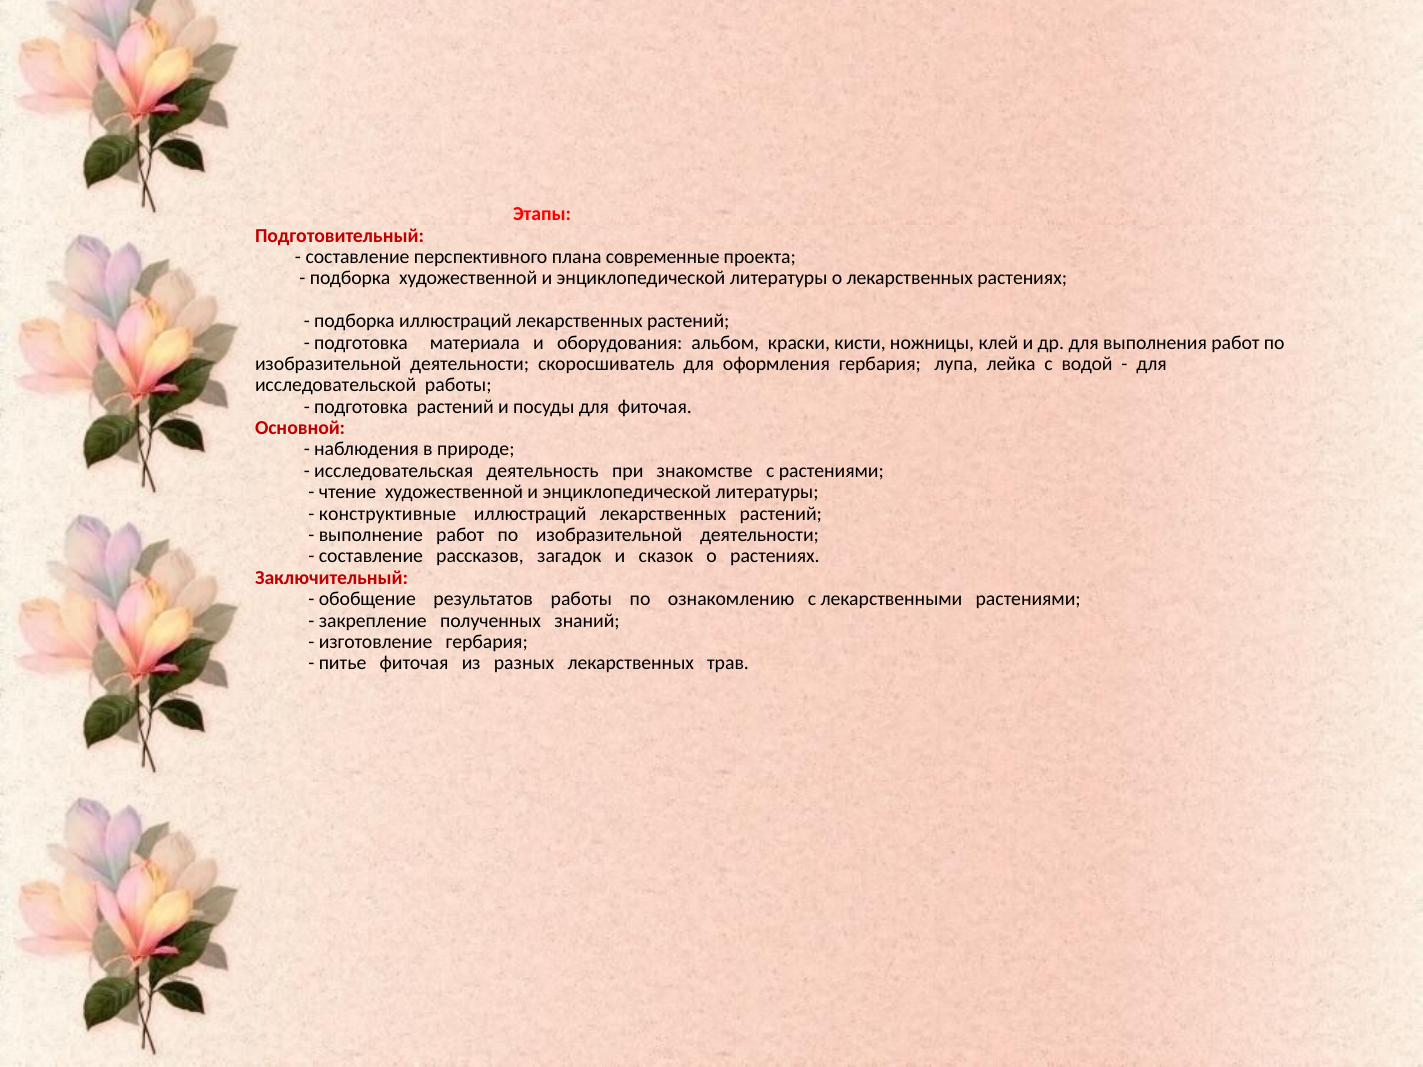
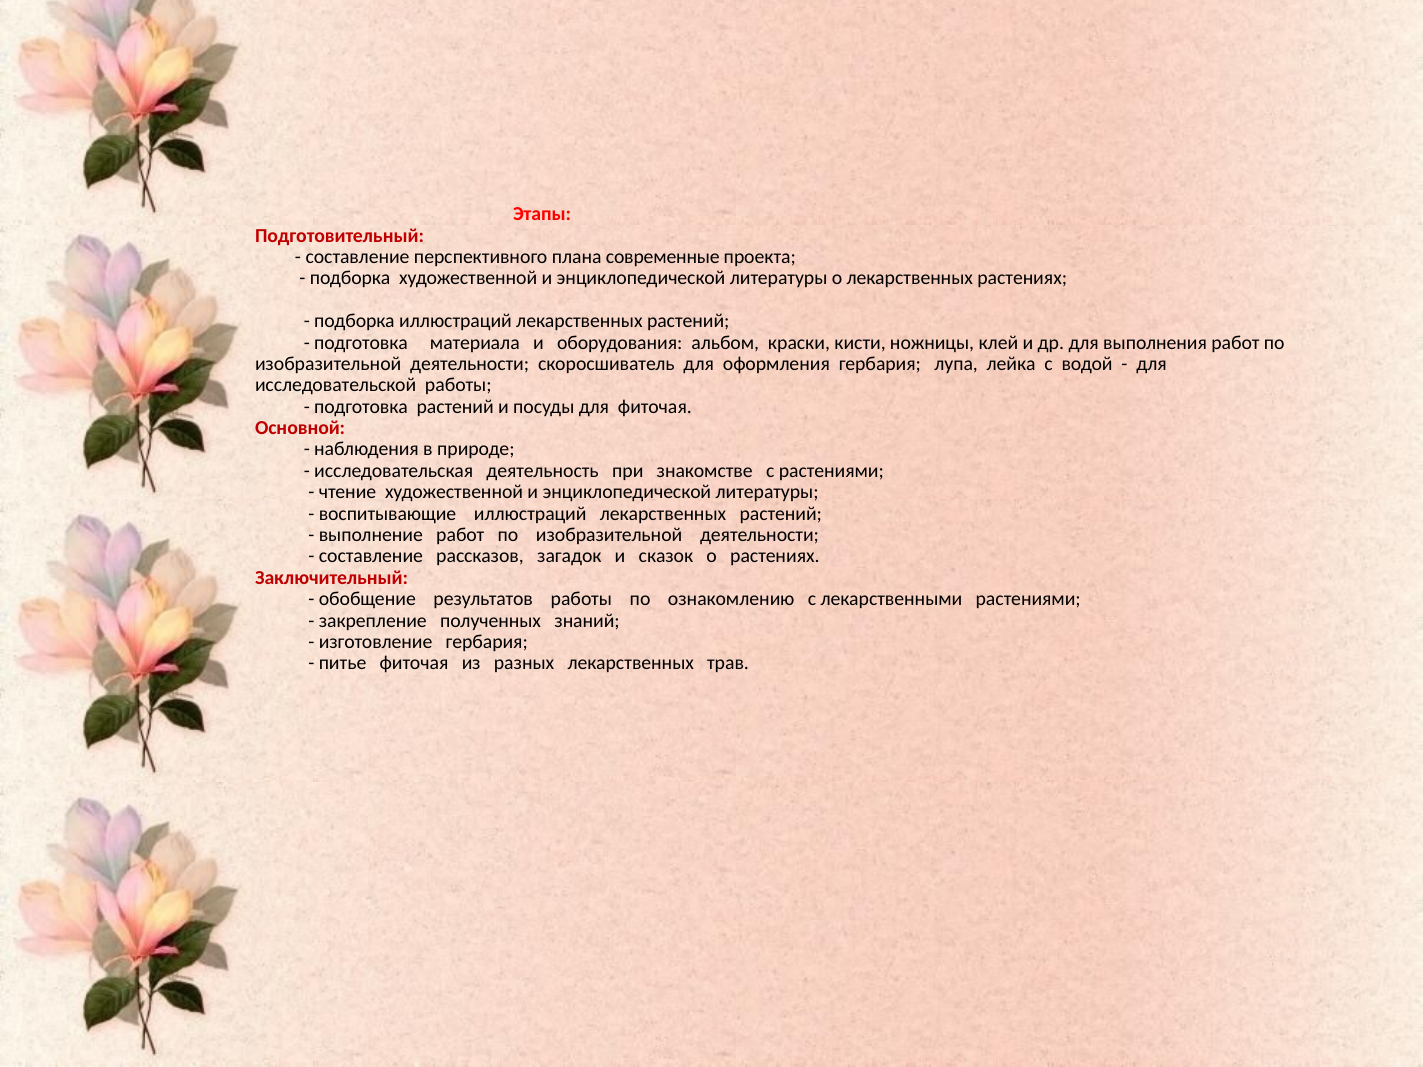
конструктивные: конструктивные -> воспитывающие (388, 514)
